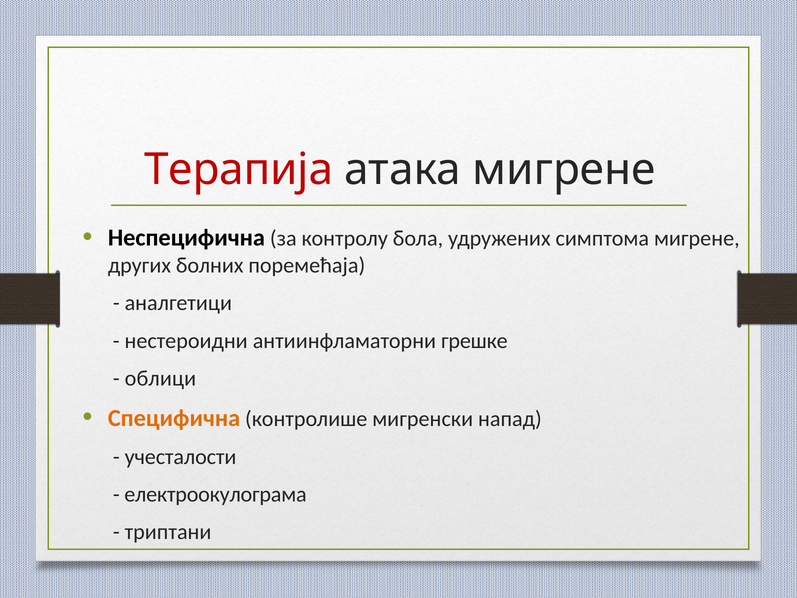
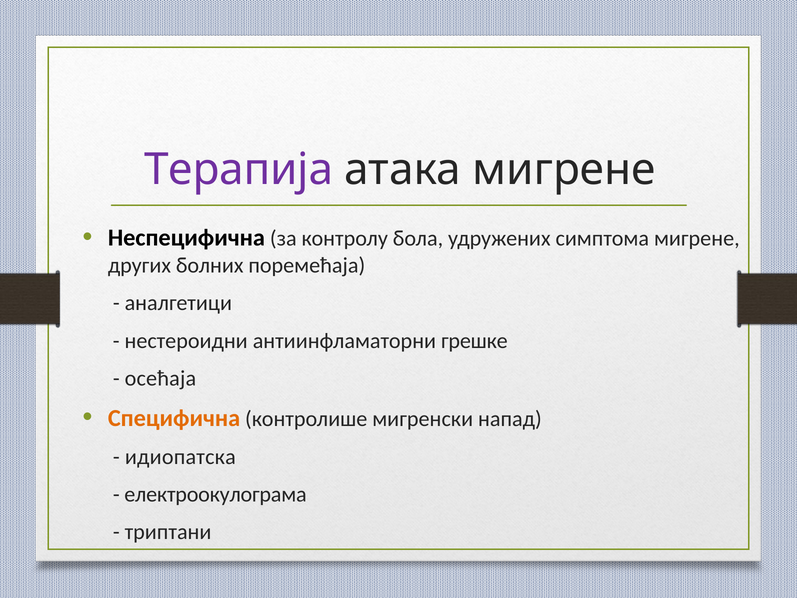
Терапија colour: red -> purple (239, 170)
oблици: oблици -> осећаја (160, 378)
учесталости: учесталости -> идиoпaтскa (180, 457)
